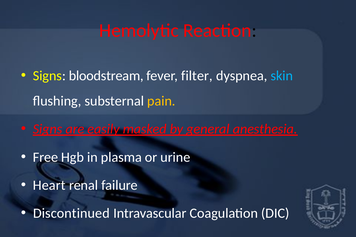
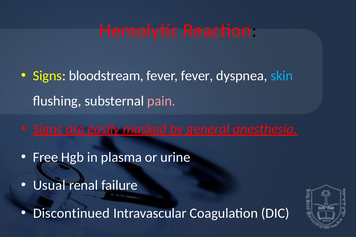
fever filter: filter -> fever (197, 76)
pain colour: yellow -> pink (161, 101)
Heart: Heart -> Usual (49, 186)
